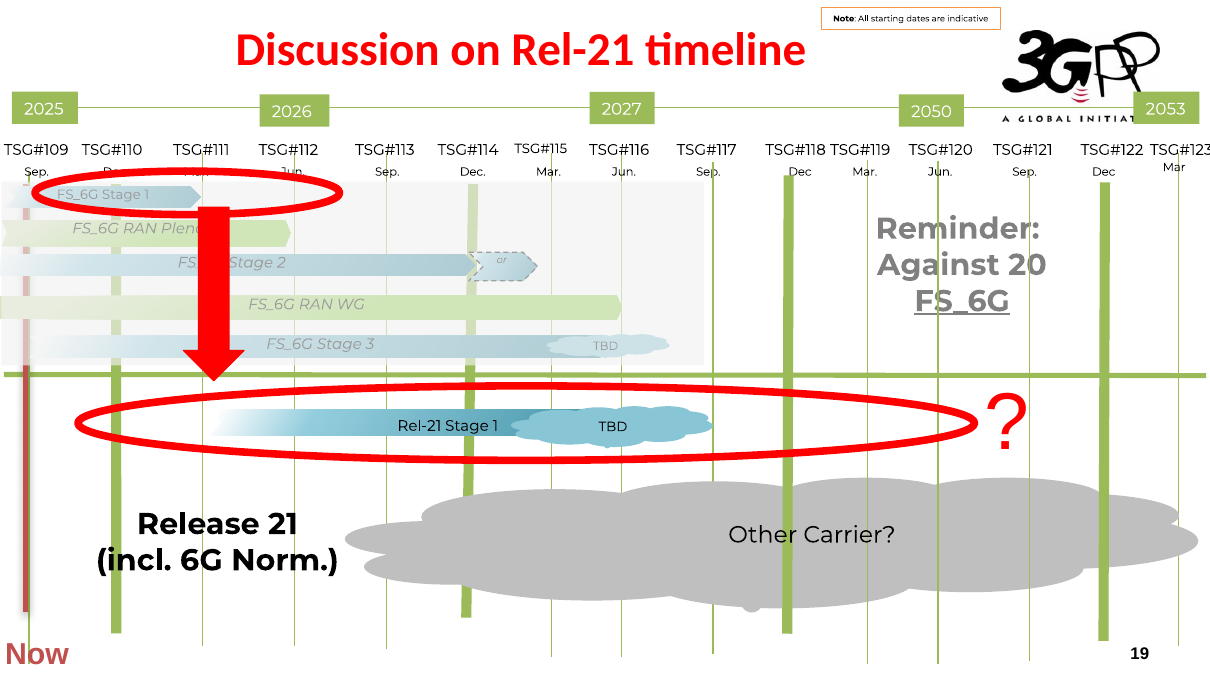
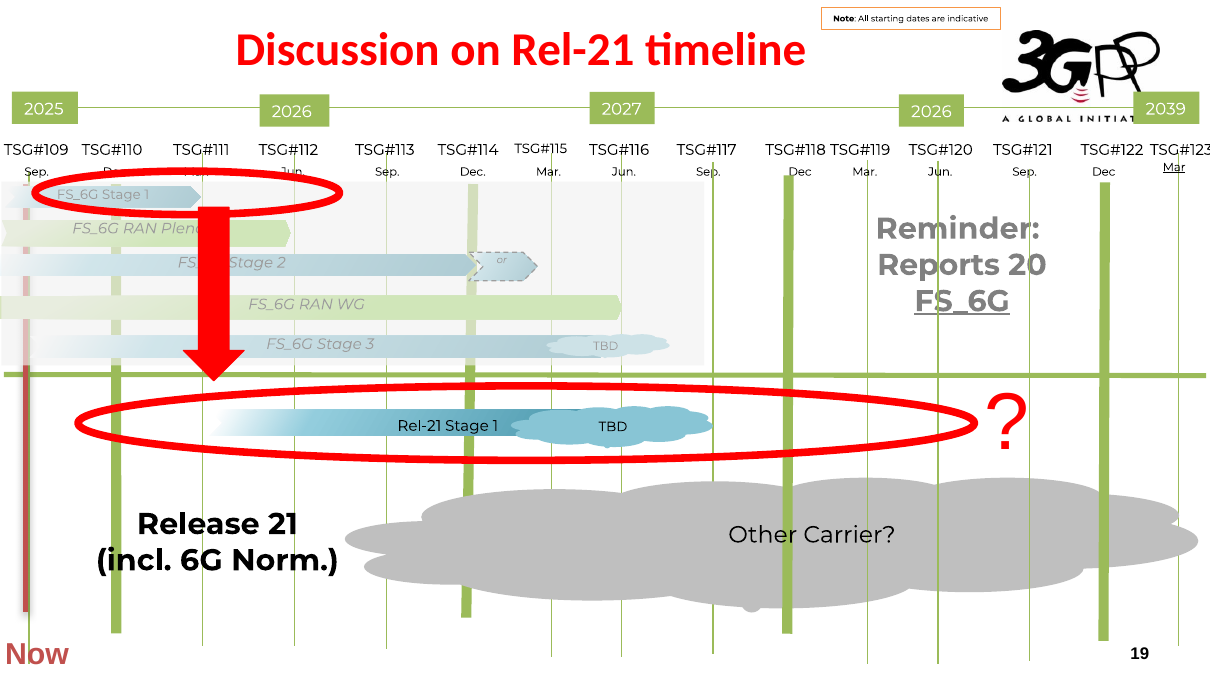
2053: 2053 -> 2039 (1166, 109)
2050: 2050 -> 2026 (931, 112)
Mar underline: none -> present (1174, 167)
Against: Against -> Reports (939, 265)
